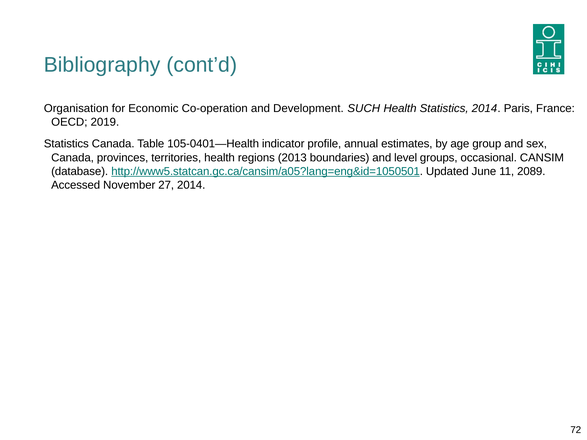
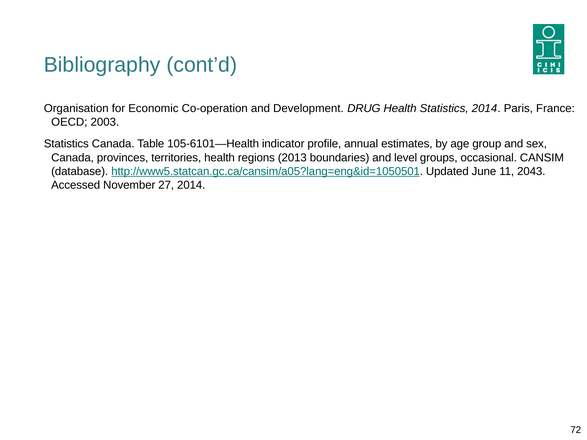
SUCH: SUCH -> DRUG (364, 108)
2019: 2019 -> 2003 (105, 122)
105-0401—Health: 105-0401—Health -> 105-6101—Health (213, 144)
2089: 2089 -> 2043 (531, 171)
